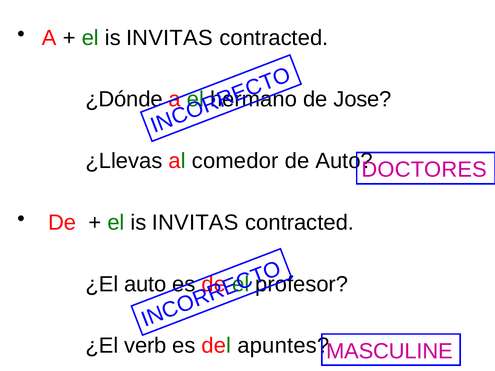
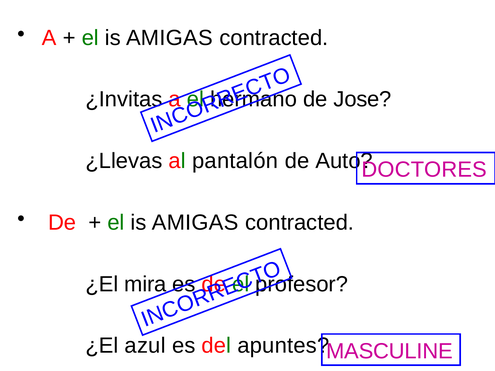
INVITAS: INVITAS -> AMIGAS (169, 38)
¿Dónde: ¿Dónde -> ¿Invitas (124, 99)
comedor: comedor -> pantalón (235, 161)
INVITAS: INVITAS -> AMIGAS (195, 223)
¿El auto: auto -> mira (145, 284)
verb: verb -> azul (145, 346)
